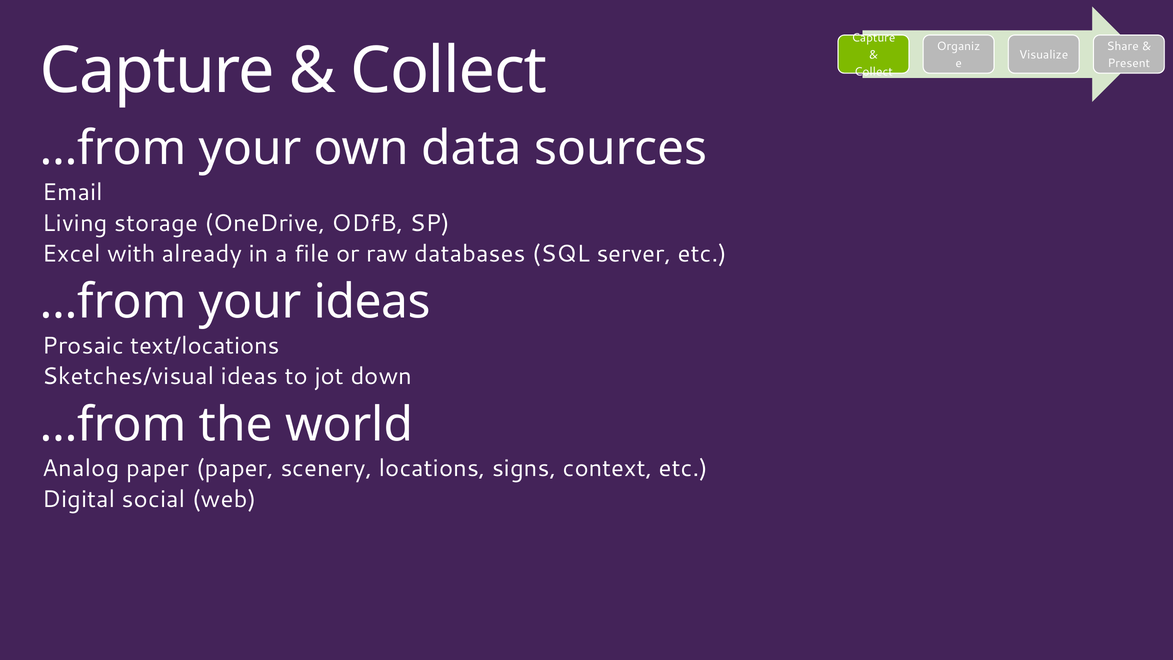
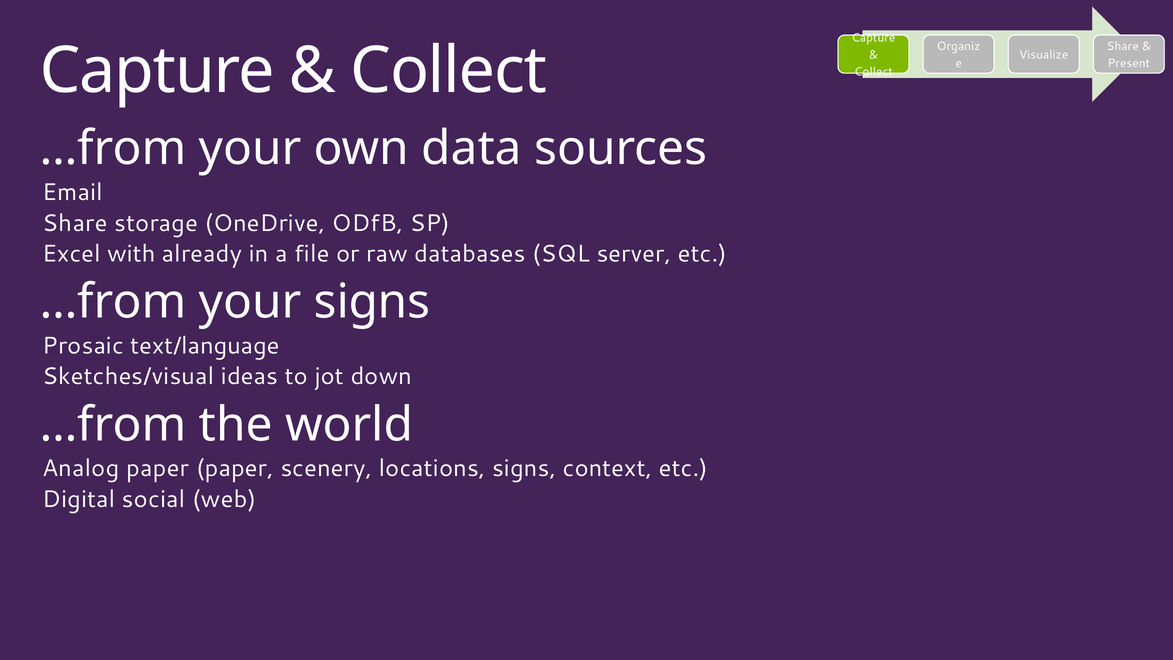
Living: Living -> Share (75, 223)
your ideas: ideas -> signs (372, 302)
text/locations: text/locations -> text/language (205, 346)
